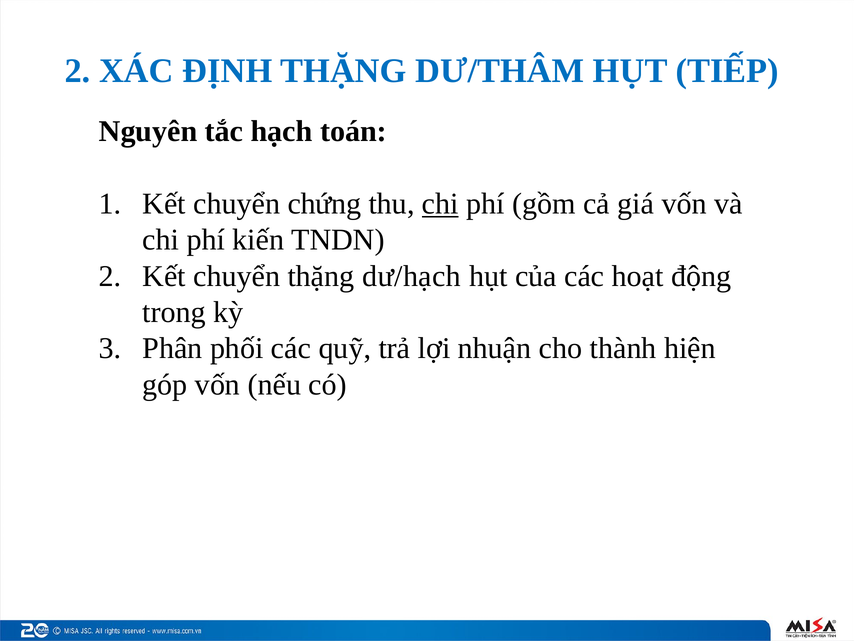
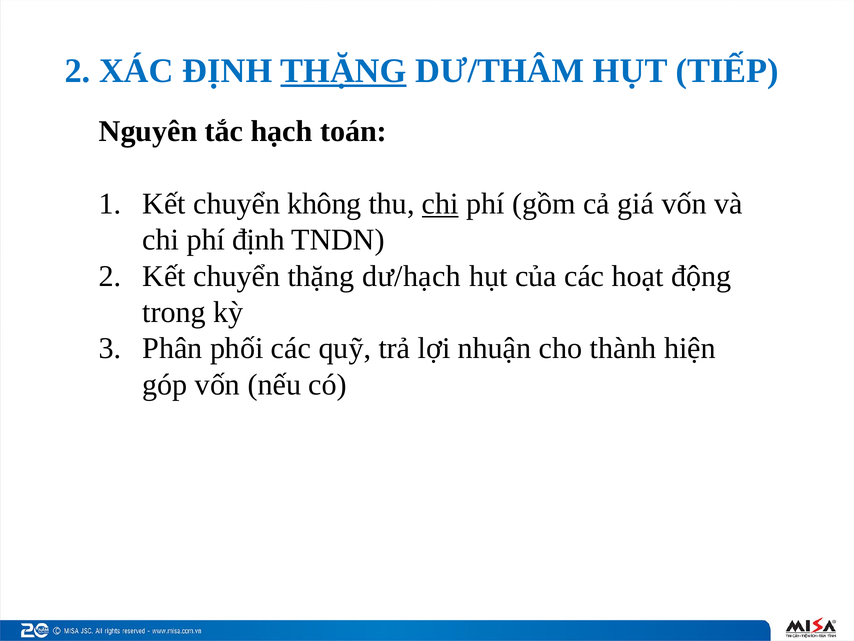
THẶNG underline: none -> present (343, 71)
chứng: chứng -> không (324, 204)
phí kiến: kiến -> định (258, 240)
